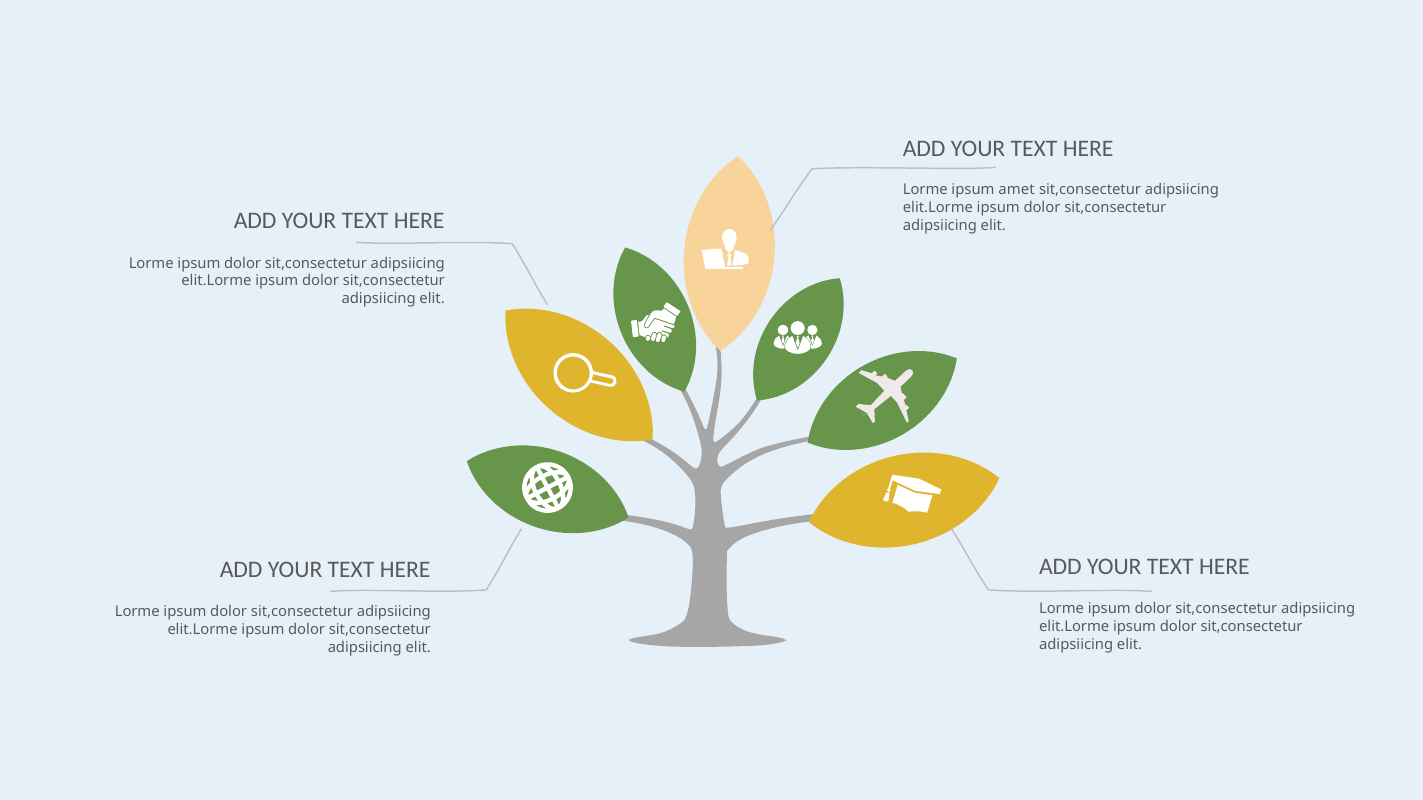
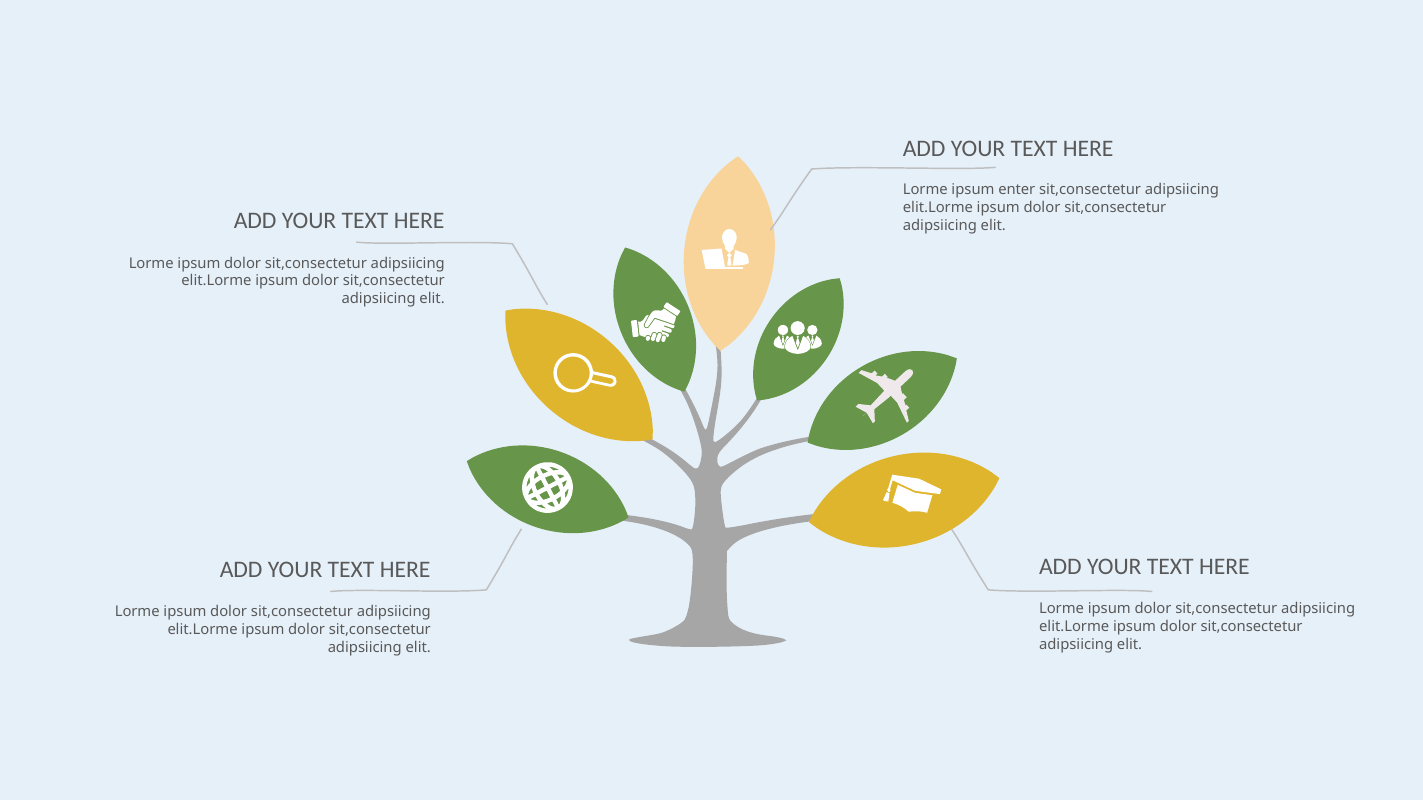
amet: amet -> enter (1017, 190)
